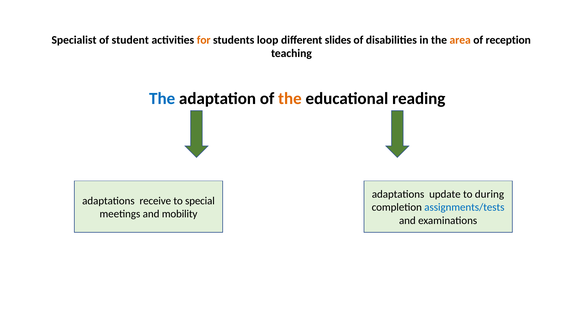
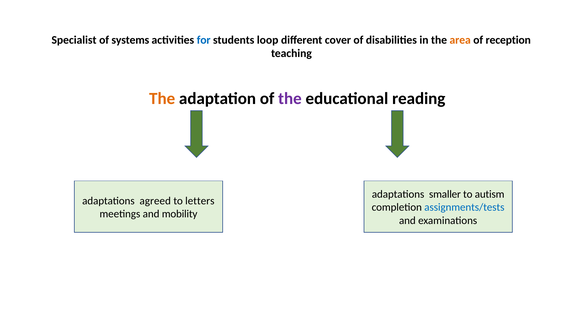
student: student -> systems (130, 40)
for colour: orange -> blue (204, 40)
slides: slides -> cover (338, 40)
The colour: blue -> orange (162, 99)
the colour: orange -> purple (290, 99)
update: update -> smaller (445, 194)
during: during -> autism (490, 194)
receive: receive -> agreed (155, 201)
special: special -> letters (200, 201)
